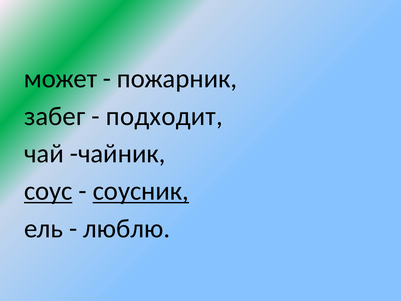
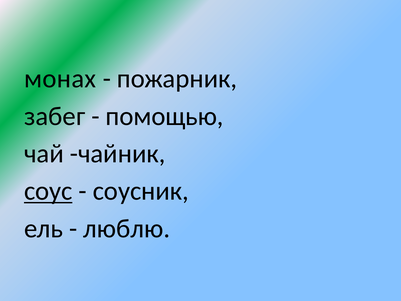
может: может -> монах (60, 79)
подходит: подходит -> помощью (165, 116)
соусник underline: present -> none (141, 191)
